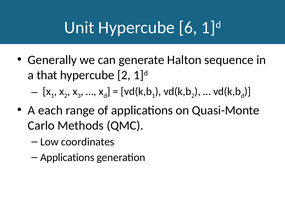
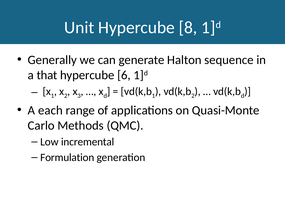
6: 6 -> 8 (188, 27)
hypercube 2: 2 -> 6 (124, 75)
coordinates: coordinates -> incremental (88, 142)
Applications: Applications -> Formulation (67, 157)
